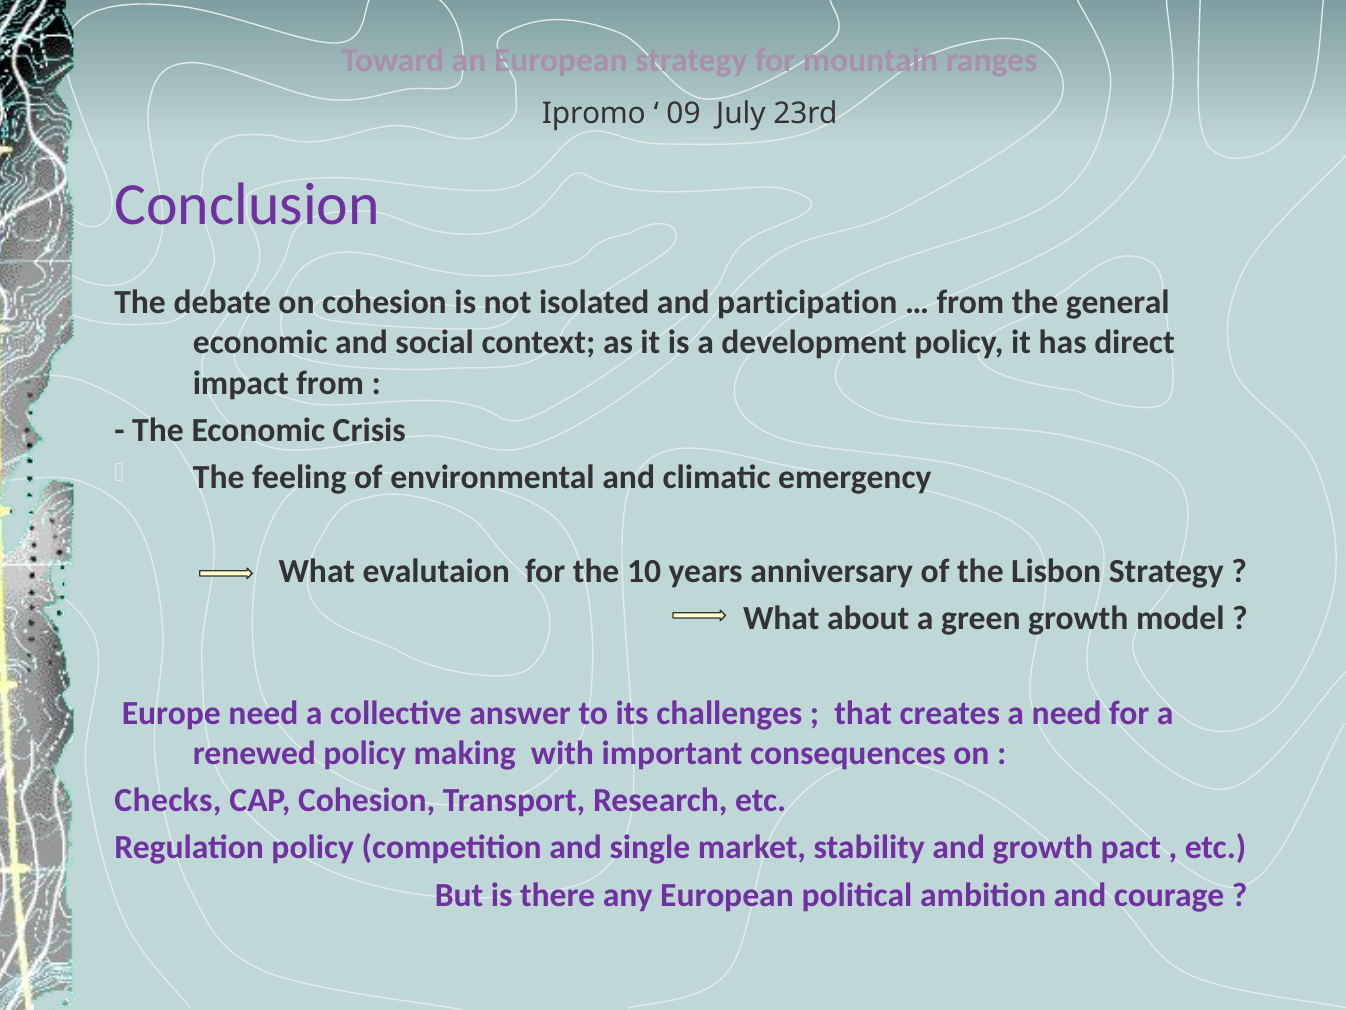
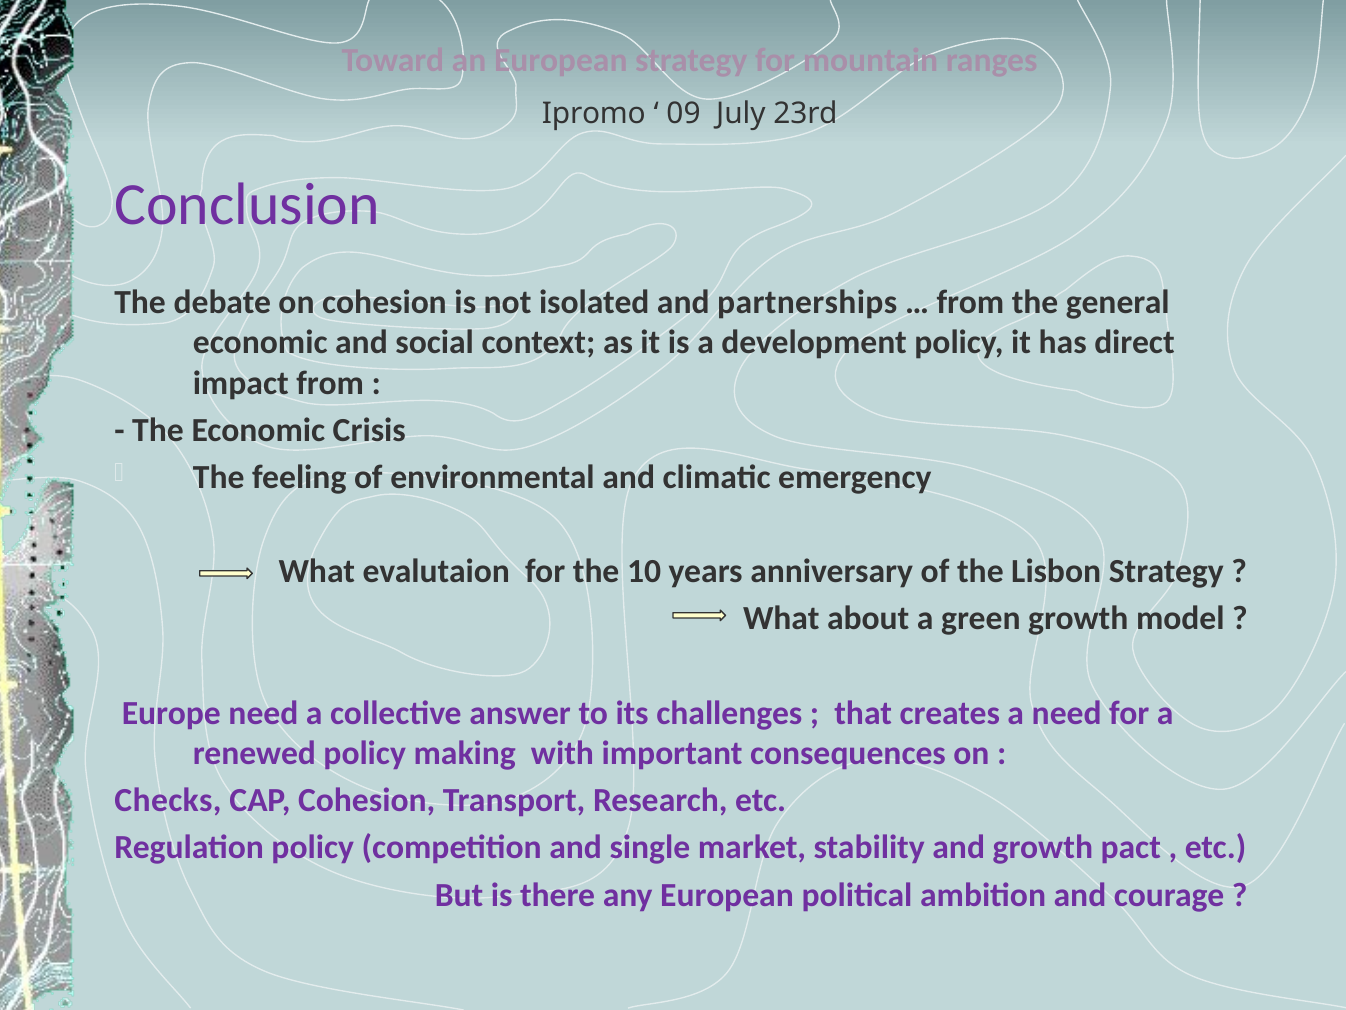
participation: participation -> partnerships (807, 302)
